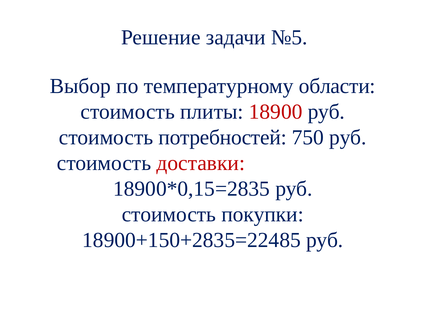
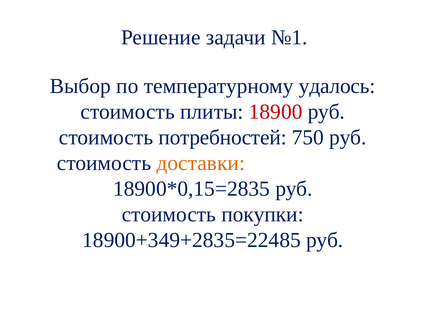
№5: №5 -> №1 (289, 37)
области: области -> удалось (337, 86)
доставки colour: red -> orange (201, 163)
18900+150+2835=22485: 18900+150+2835=22485 -> 18900+349+2835=22485 (192, 241)
